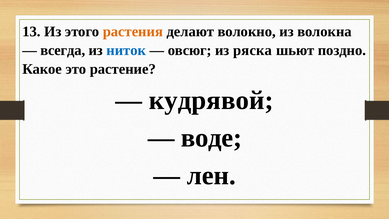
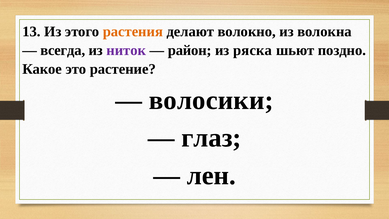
ниток colour: blue -> purple (126, 50)
овсюг: овсюг -> район (190, 50)
кудрявой: кудрявой -> волосики (211, 100)
воде: воде -> глаз (211, 138)
